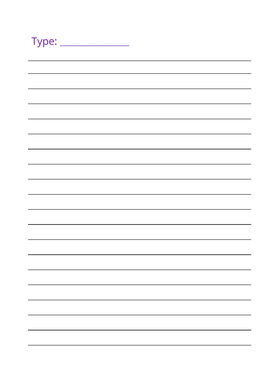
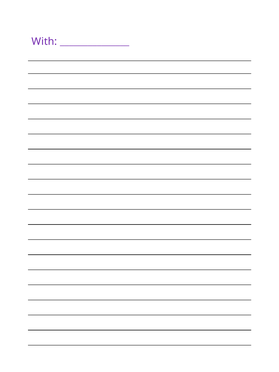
Type: Type -> With (44, 42)
